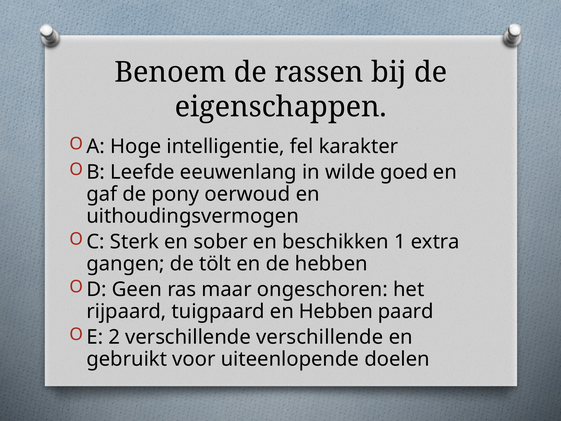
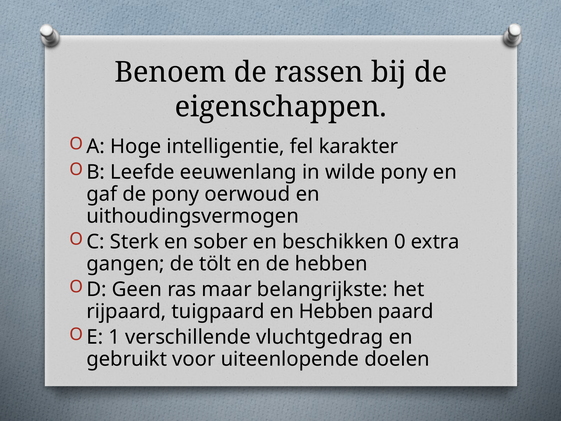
wilde goed: goed -> pony (404, 172)
1: 1 -> 0 (400, 242)
ongeschoren: ongeschoren -> belangrijkste (322, 289)
2: 2 -> 1 (114, 337)
verschillende verschillende: verschillende -> vluchtgedrag (320, 337)
